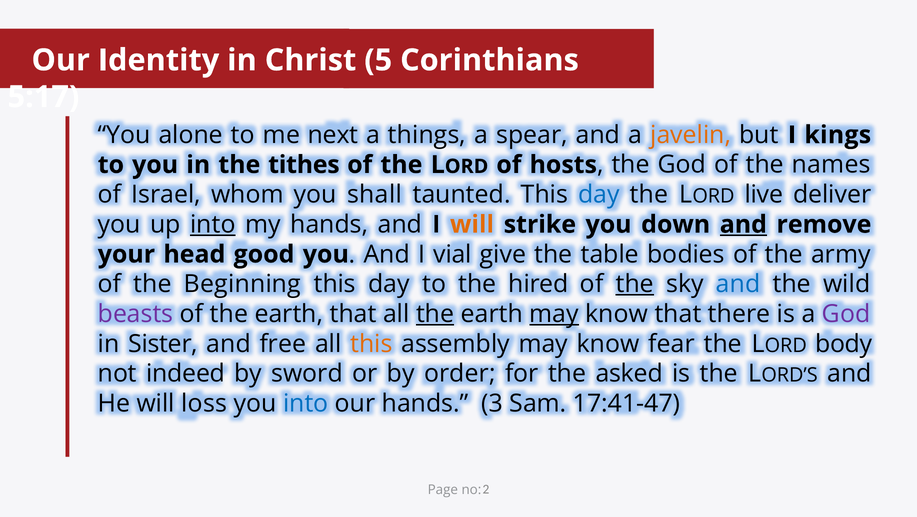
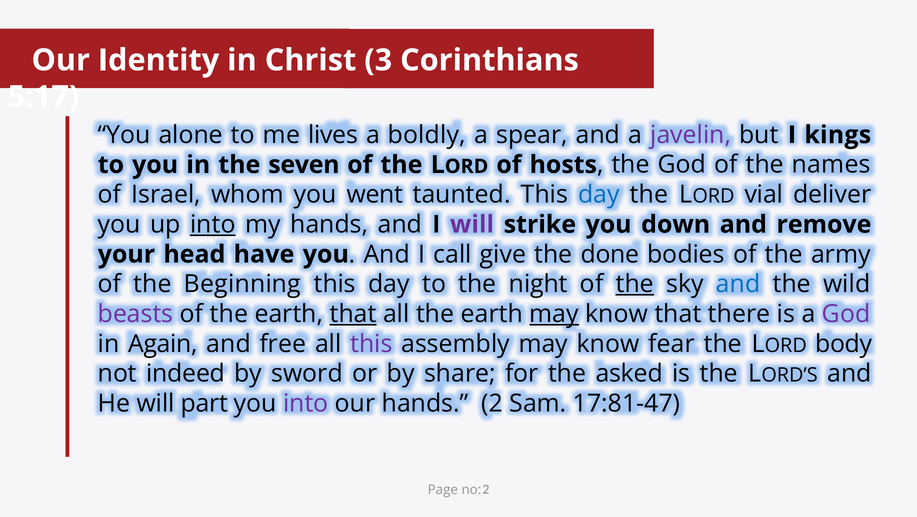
5: 5 -> 3 (378, 60)
next: next -> lives (333, 135)
things: things -> boldly (427, 135)
javelin colour: orange -> purple (691, 135)
tithes: tithes -> seven (304, 165)
shall: shall -> went (375, 195)
live: live -> vial (764, 195)
will colour: orange -> purple (472, 225)
and underline: present -> none (743, 225)
good: good -> have (264, 254)
vial: vial -> call (453, 254)
table: table -> done (610, 254)
hired: hired -> night (538, 284)
that underline: none -> present (353, 314)
the underline: present -> none (435, 314)
Sister: Sister -> Again (163, 344)
this colour: orange -> purple (371, 344)
order: order -> share (460, 374)
loss: loss -> part (204, 404)
into colour: blue -> purple (306, 404)
hands 3: 3 -> 2 (492, 404)
17:41-47: 17:41-47 -> 17:81-47 (626, 404)
